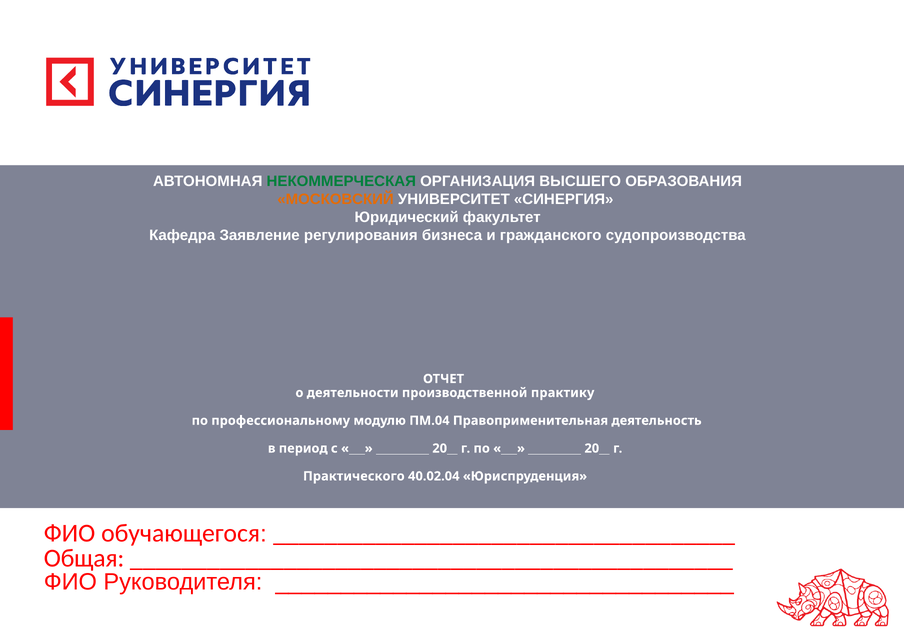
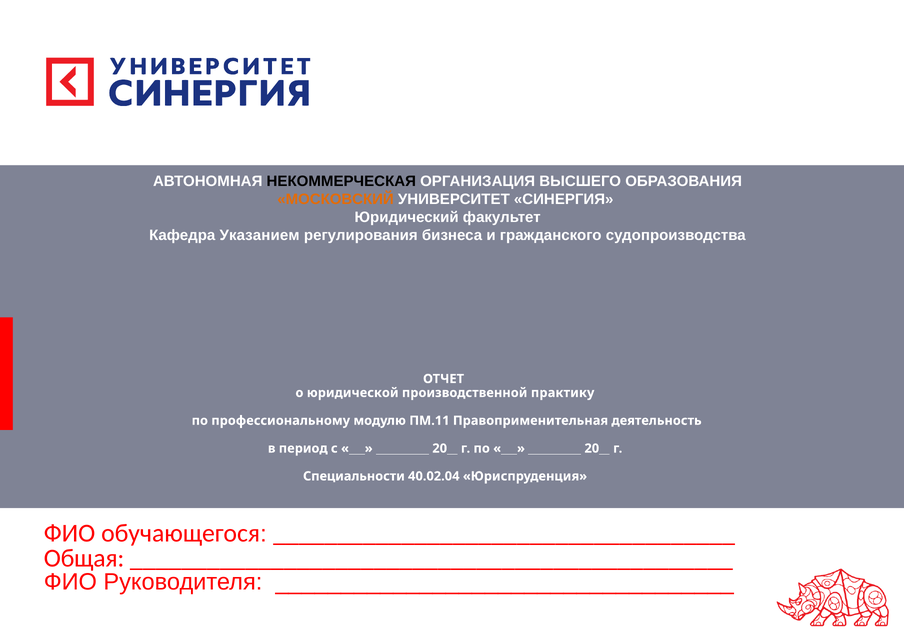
НЕКОММЕРЧЕСКАЯ colour: green -> black (341, 181)
Заявление: Заявление -> Указанием (260, 235)
деятельности: деятельности -> юридической (353, 393)
ПМ.04: ПМ.04 -> ПМ.11 (429, 421)
Практического: Практического -> Специальности (354, 476)
